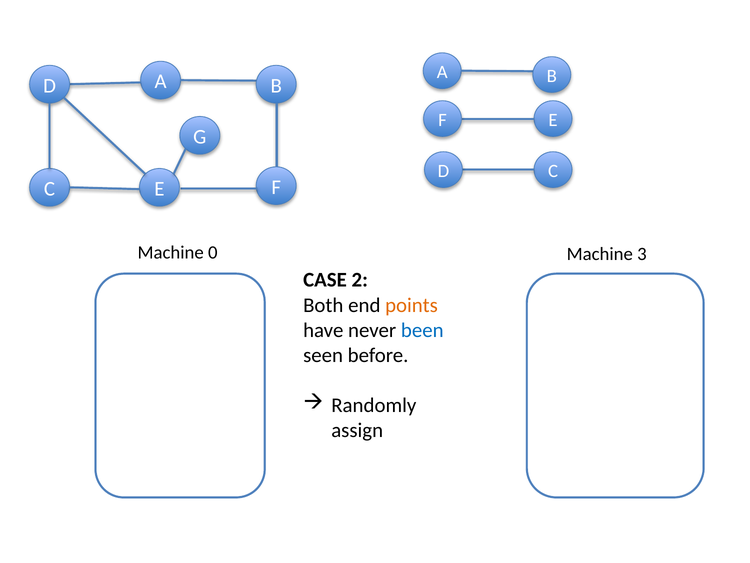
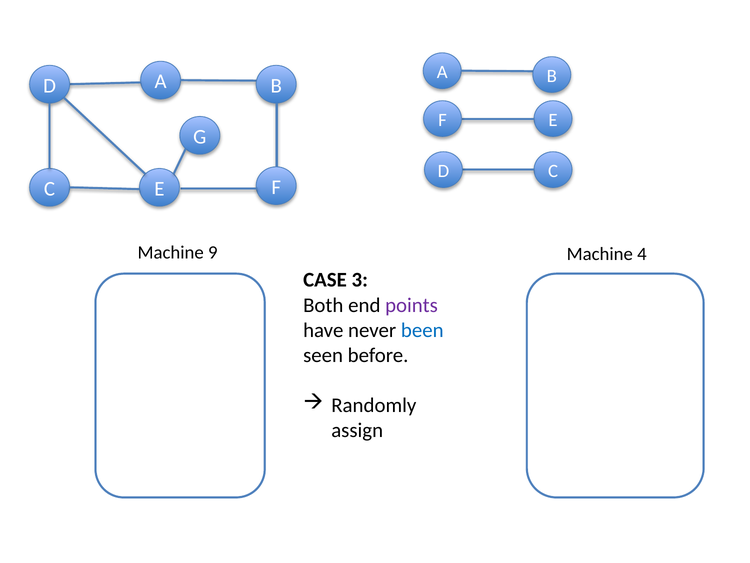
0: 0 -> 9 (213, 253)
3: 3 -> 4 (642, 254)
2: 2 -> 3 (360, 280)
points colour: orange -> purple (411, 305)
